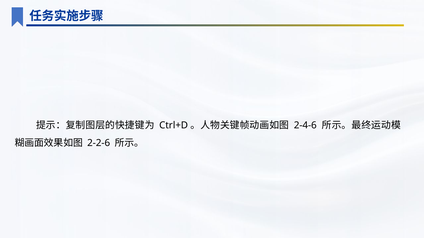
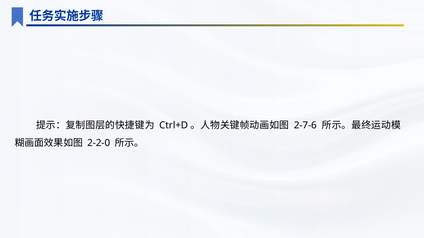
2-4-6: 2-4-6 -> 2-7-6 (305, 126)
2-2-6: 2-2-6 -> 2-2-0 (99, 143)
